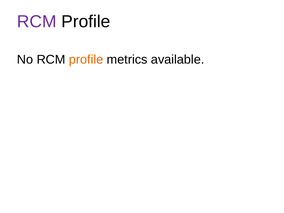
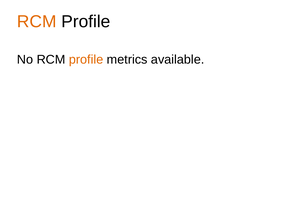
RCM colour: purple -> orange (37, 22)
